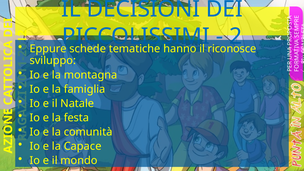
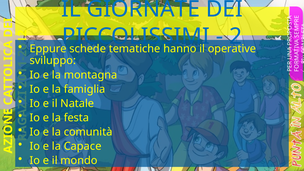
DECISIONI: DECISIONI -> GIORNATE (143, 9)
riconosce: riconosce -> operative (232, 49)
